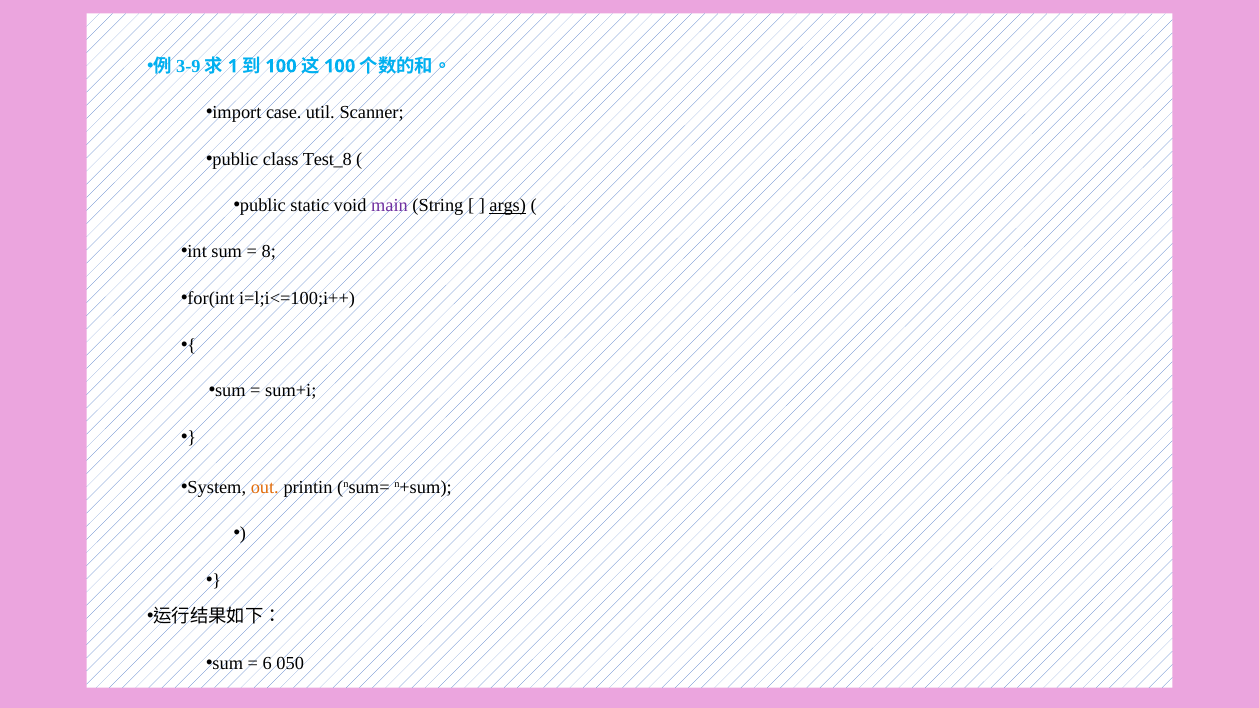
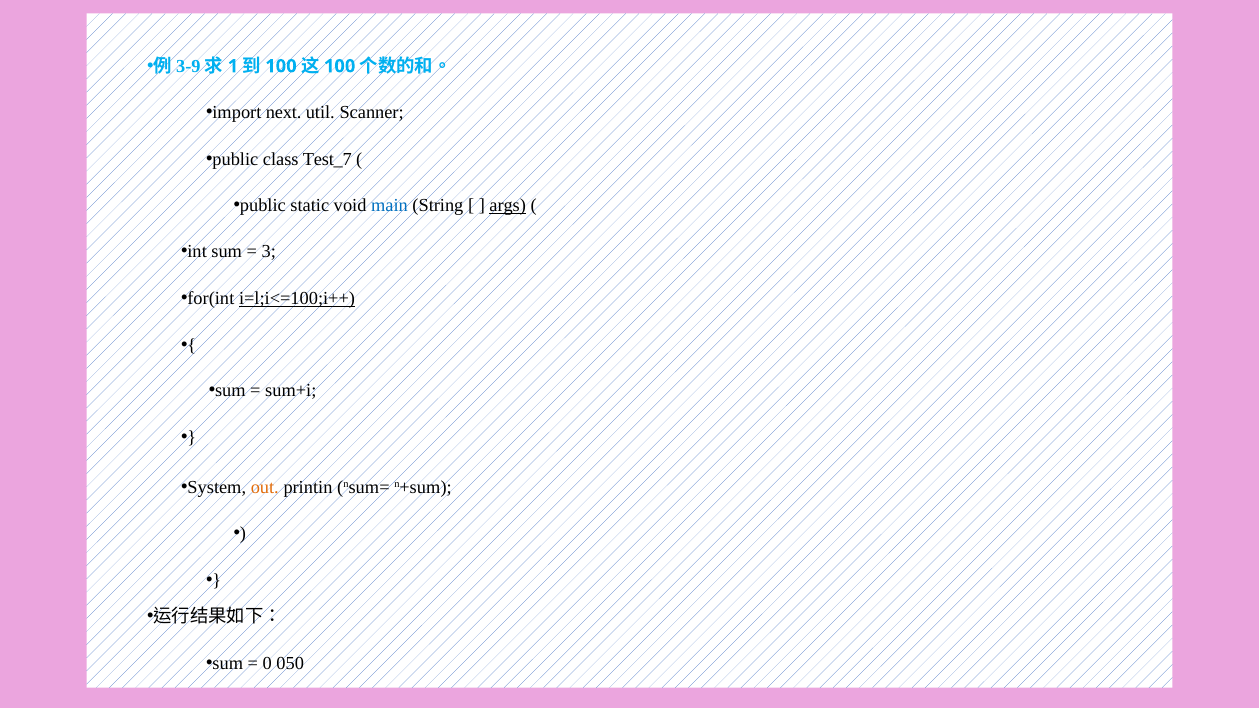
case: case -> next (284, 113)
Test_8: Test_8 -> Test_7 (327, 159)
main colour: purple -> blue (389, 206)
8: 8 -> 3 (269, 252)
i=l;i<=100;i++ underline: none -> present (297, 298)
6: 6 -> 0 (267, 664)
